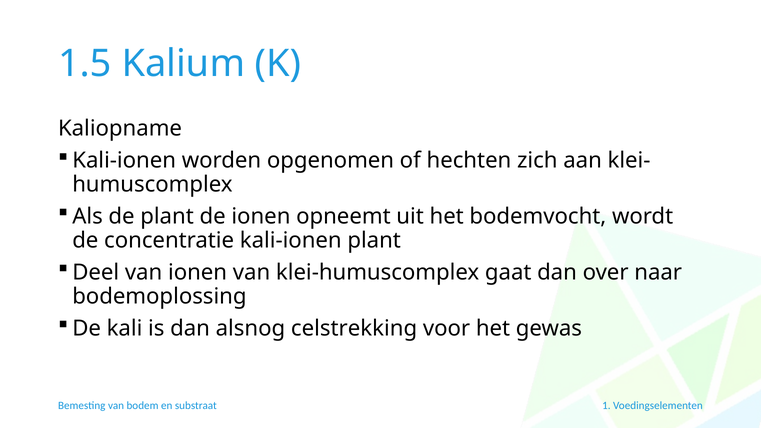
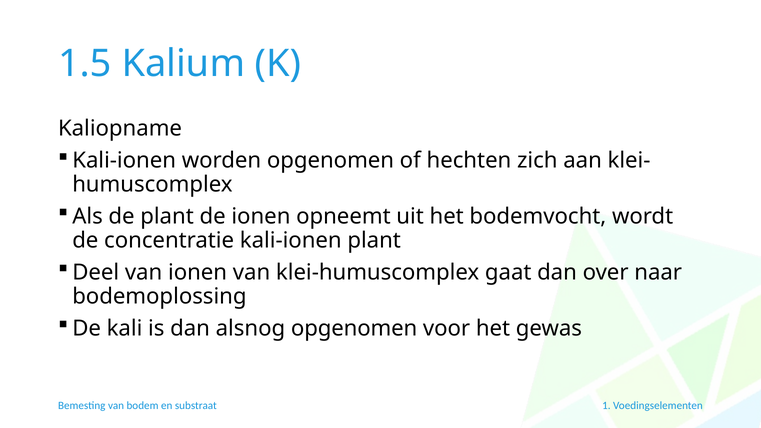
alsnog celstrekking: celstrekking -> opgenomen (354, 328)
